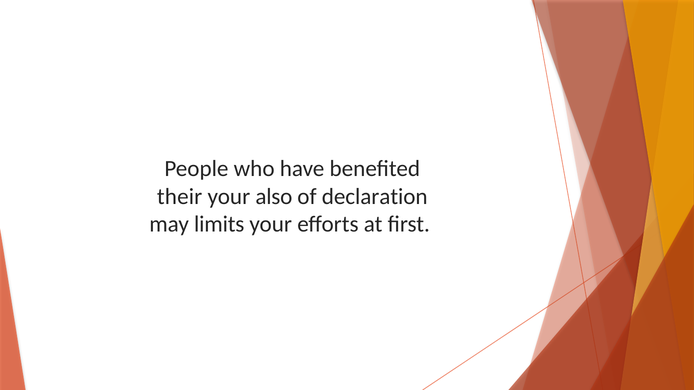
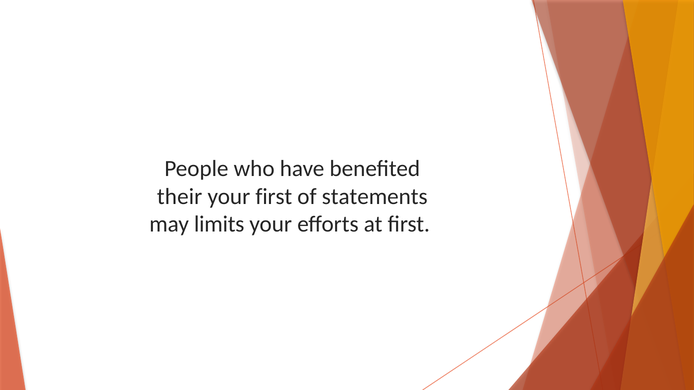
your also: also -> first (274, 197)
declaration: declaration -> statements (375, 197)
